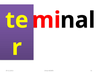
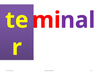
nal colour: black -> purple (78, 20)
